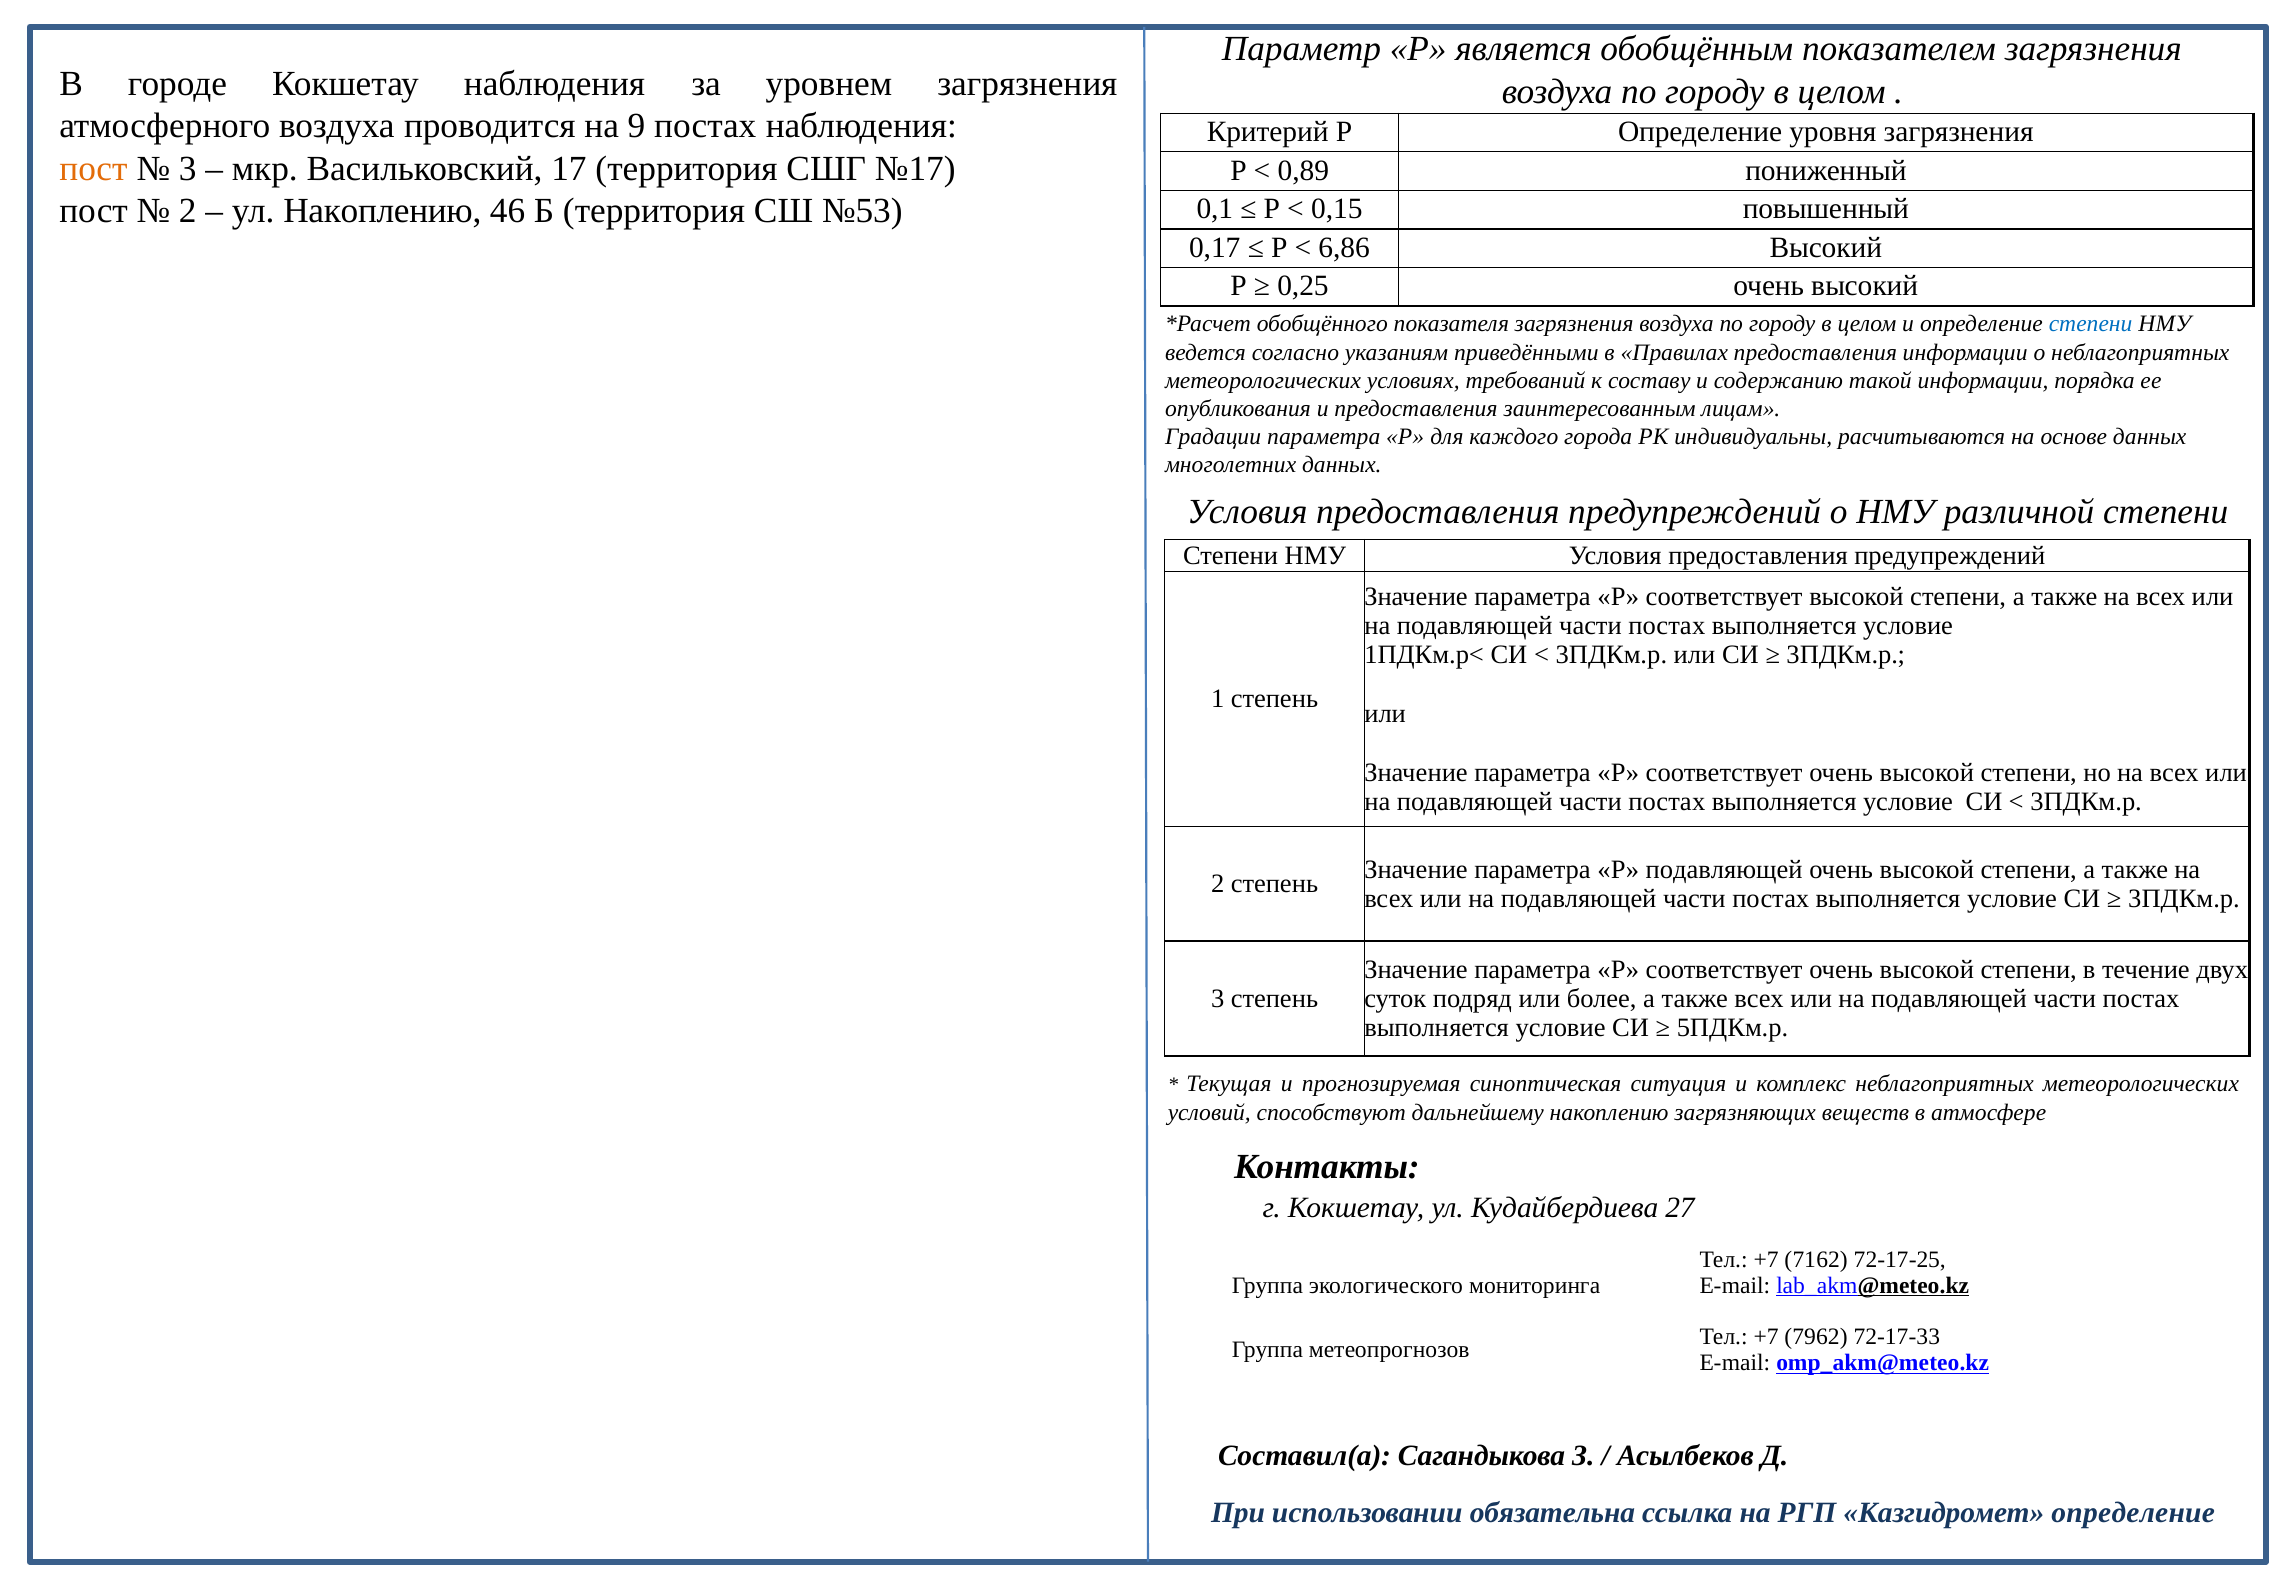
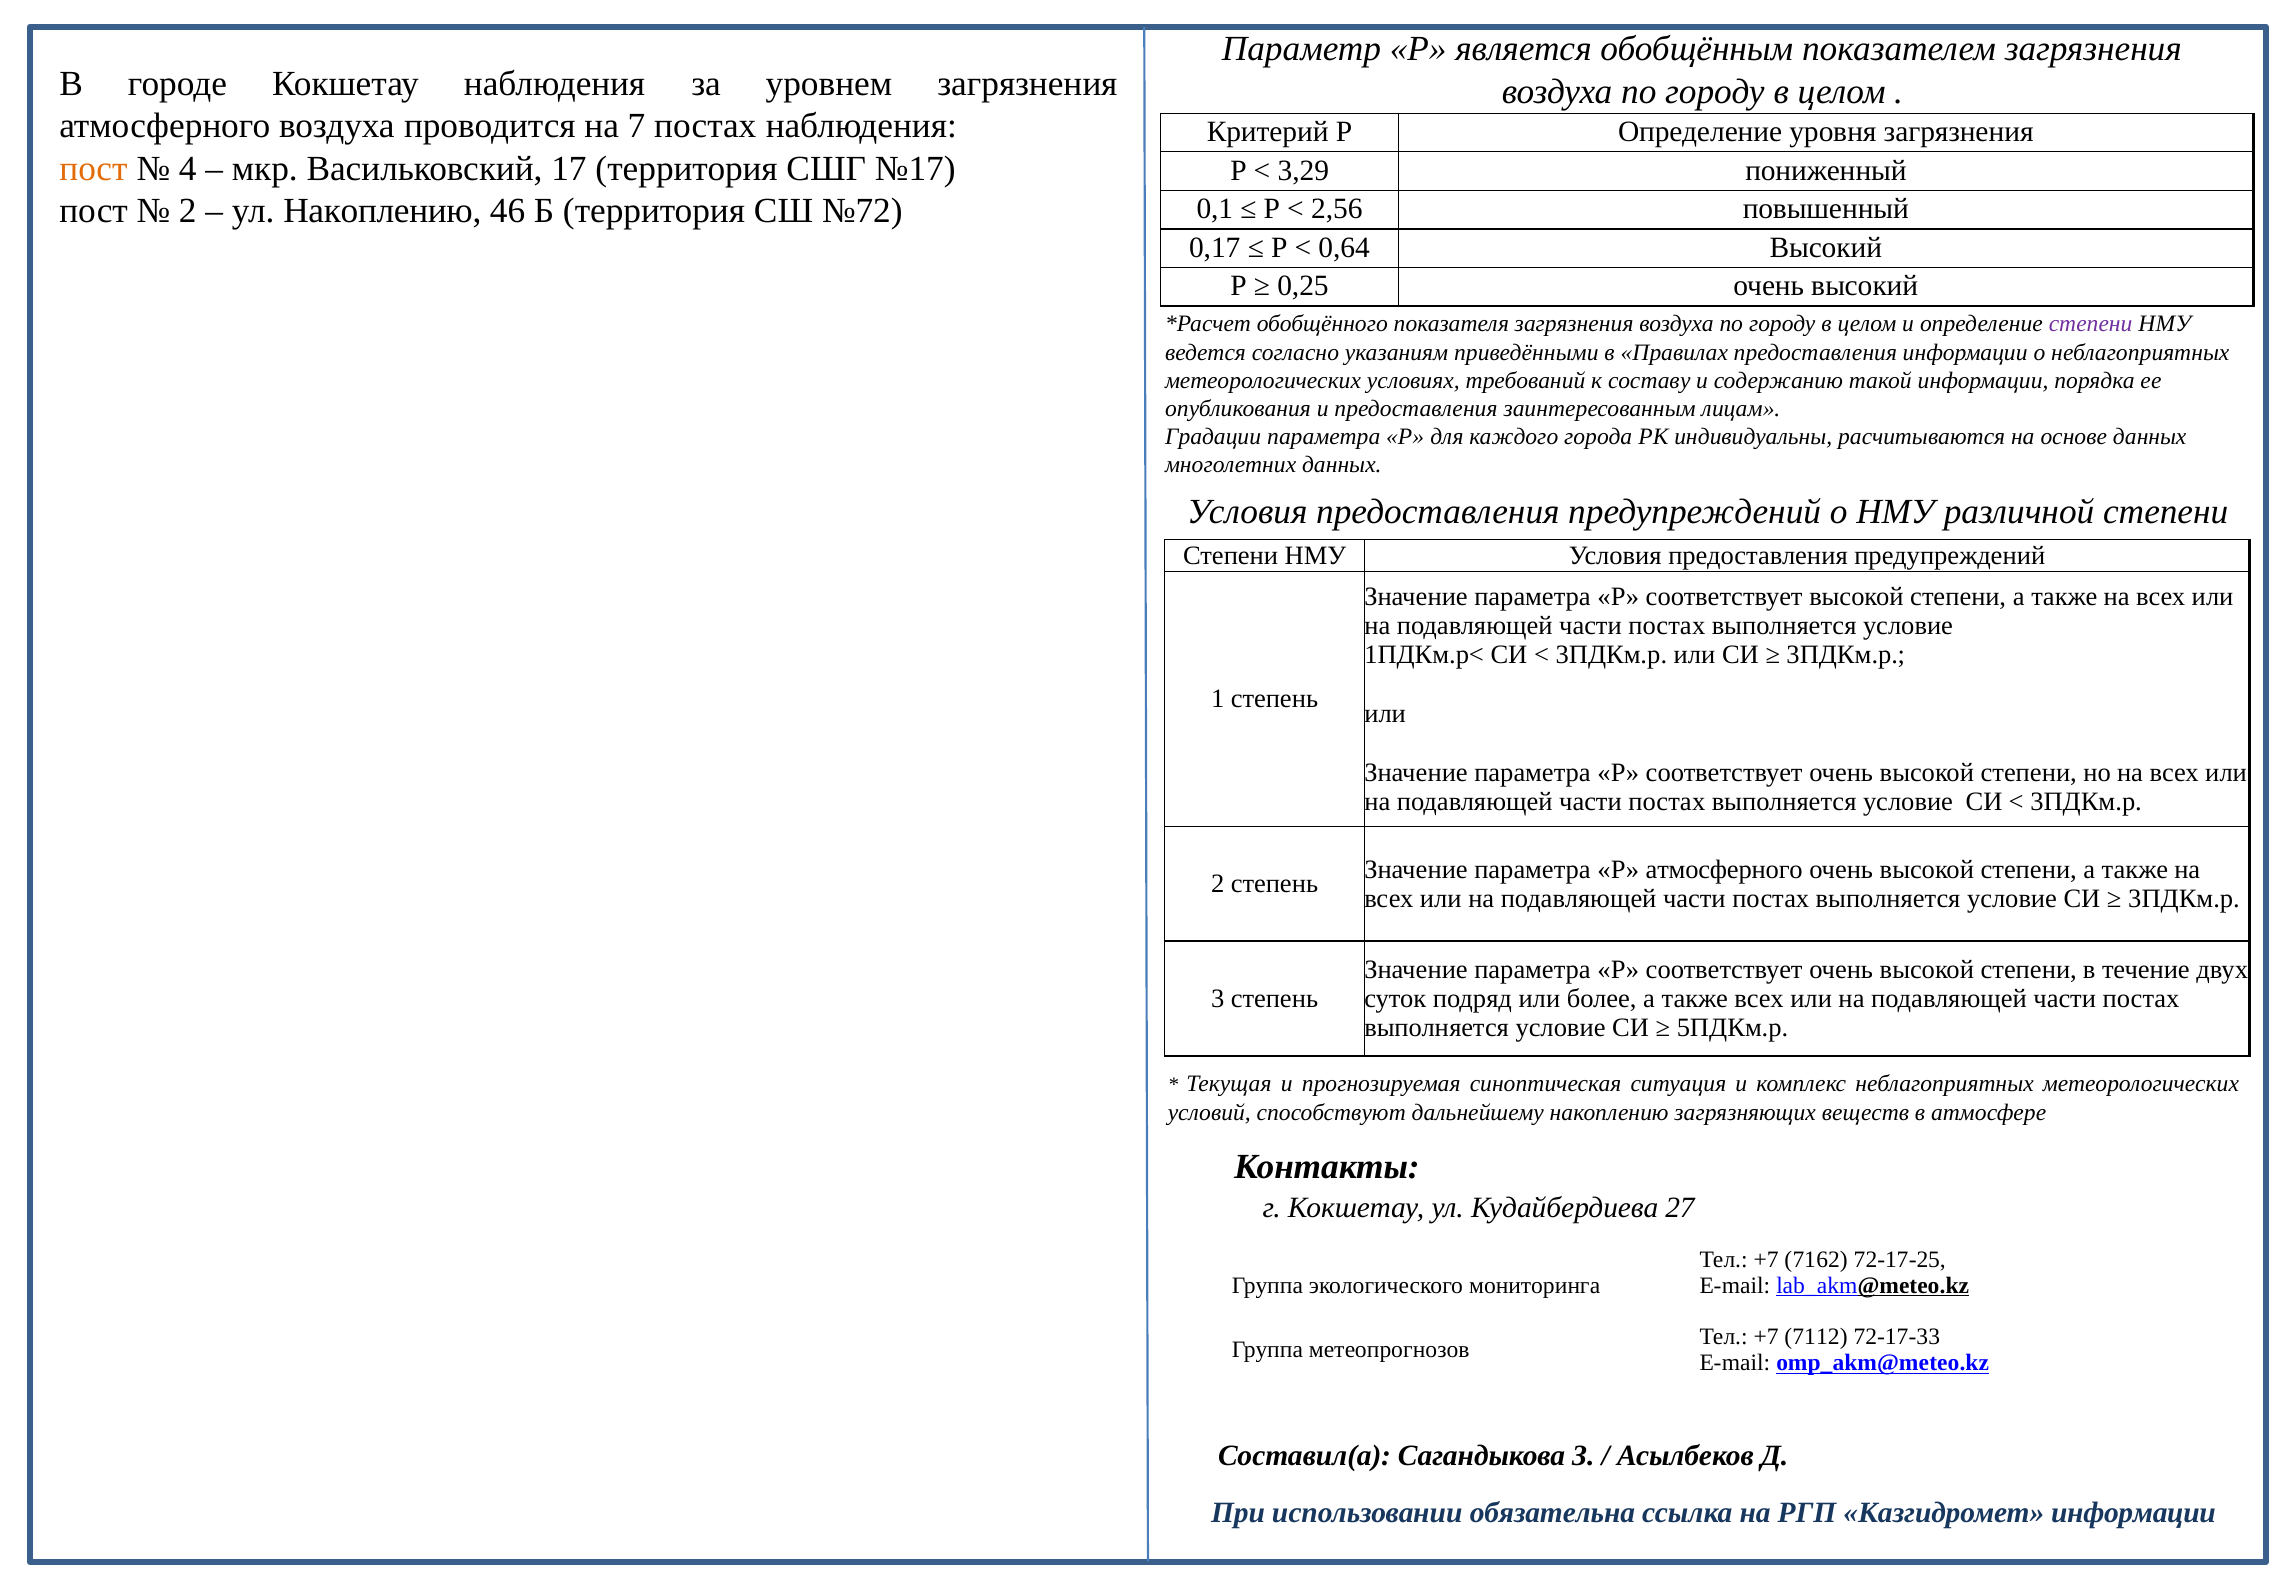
9: 9 -> 7 (637, 126)
3: 3 -> 4 (188, 168)
0,89: 0,89 -> 3,29 (1303, 171)
№53: №53 -> №72 (862, 211)
0,15: 0,15 -> 2,56 (1337, 209)
6,86: 6,86 -> 0,64 (1344, 248)
степени colour: blue -> purple (2091, 324)
Р подавляющей: подавляющей -> атмосферного (1724, 870)
7962: 7962 -> 7112 (1816, 1338)
Казгидромет определение: определение -> информации (2133, 1514)
